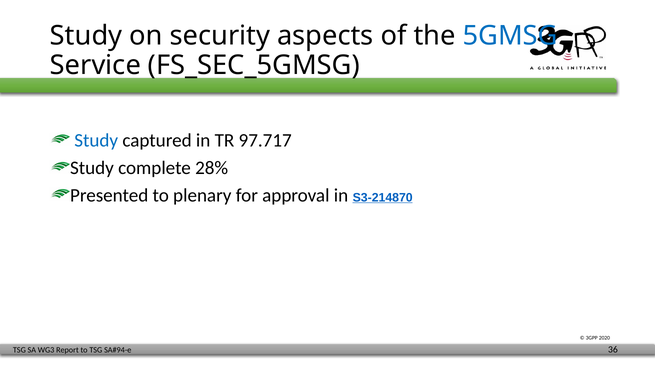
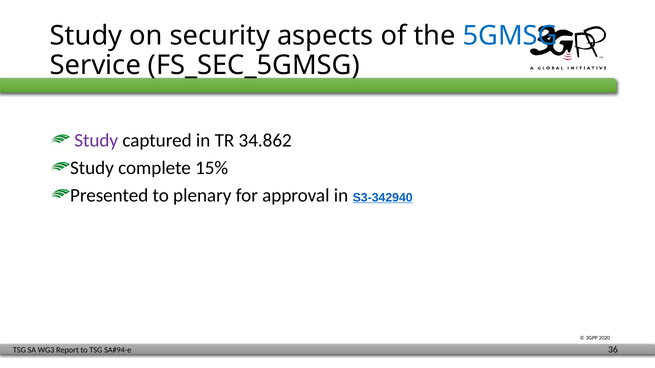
Study colour: blue -> purple (96, 141)
97.717: 97.717 -> 34.862 (265, 141)
28%: 28% -> 15% (212, 168)
S3-214870: S3-214870 -> S3-342940 (383, 198)
